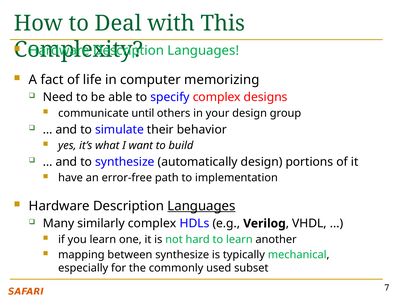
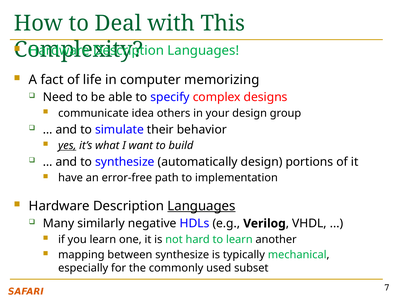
until: until -> idea (143, 113)
yes underline: none -> present (67, 146)
similarly complex: complex -> negative (152, 223)
